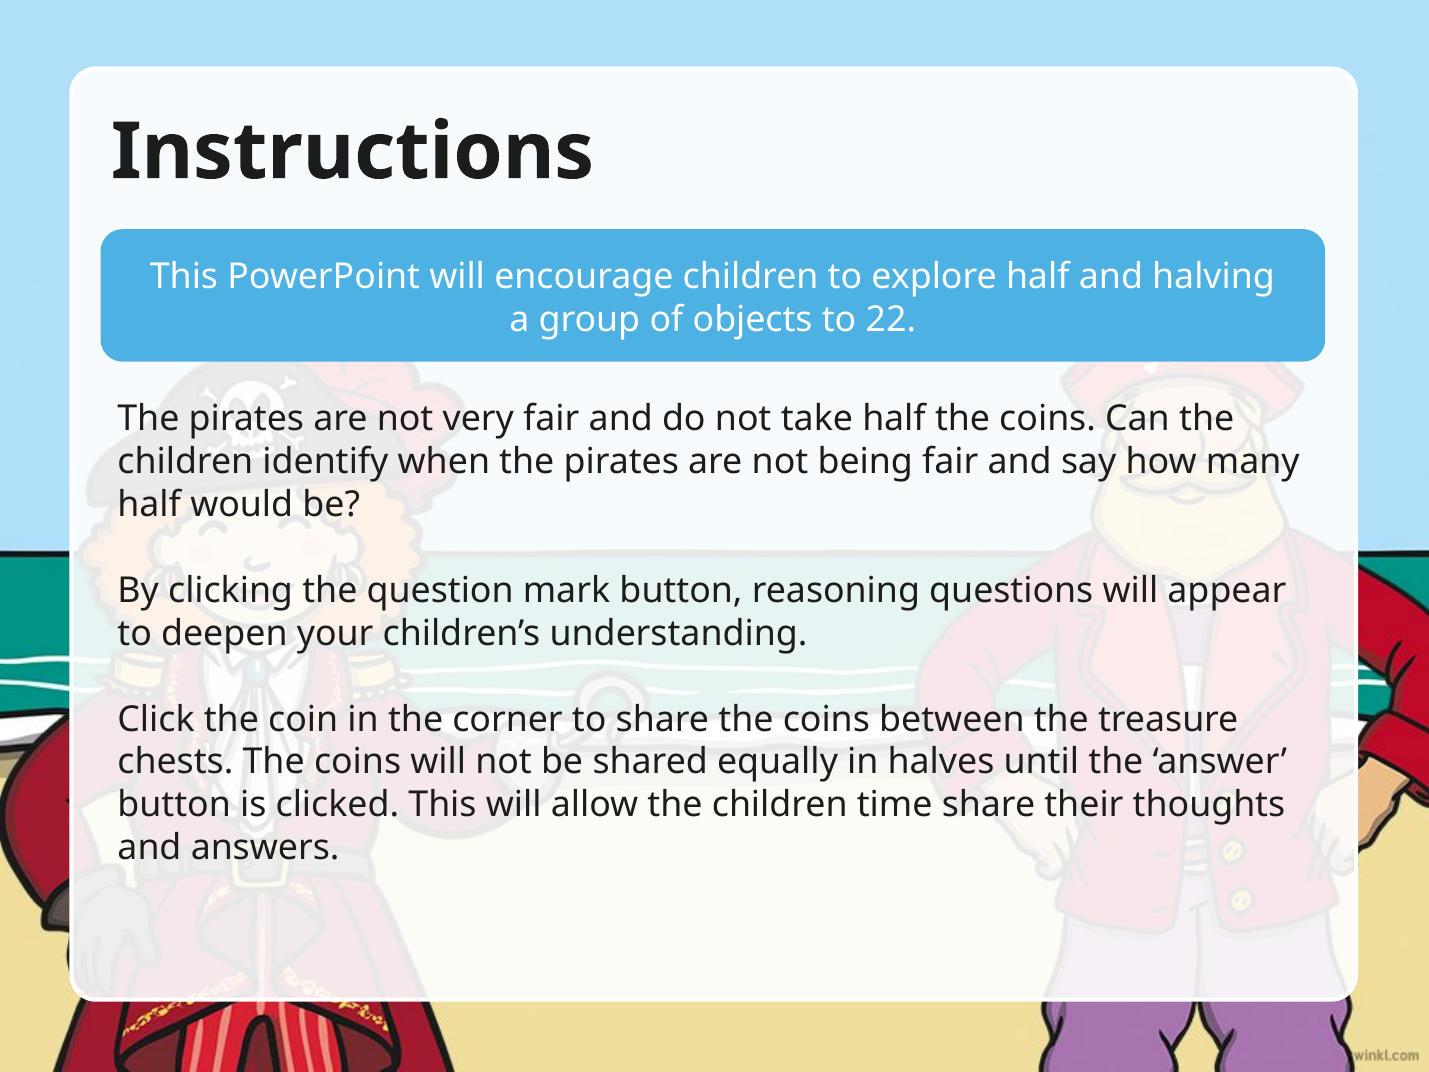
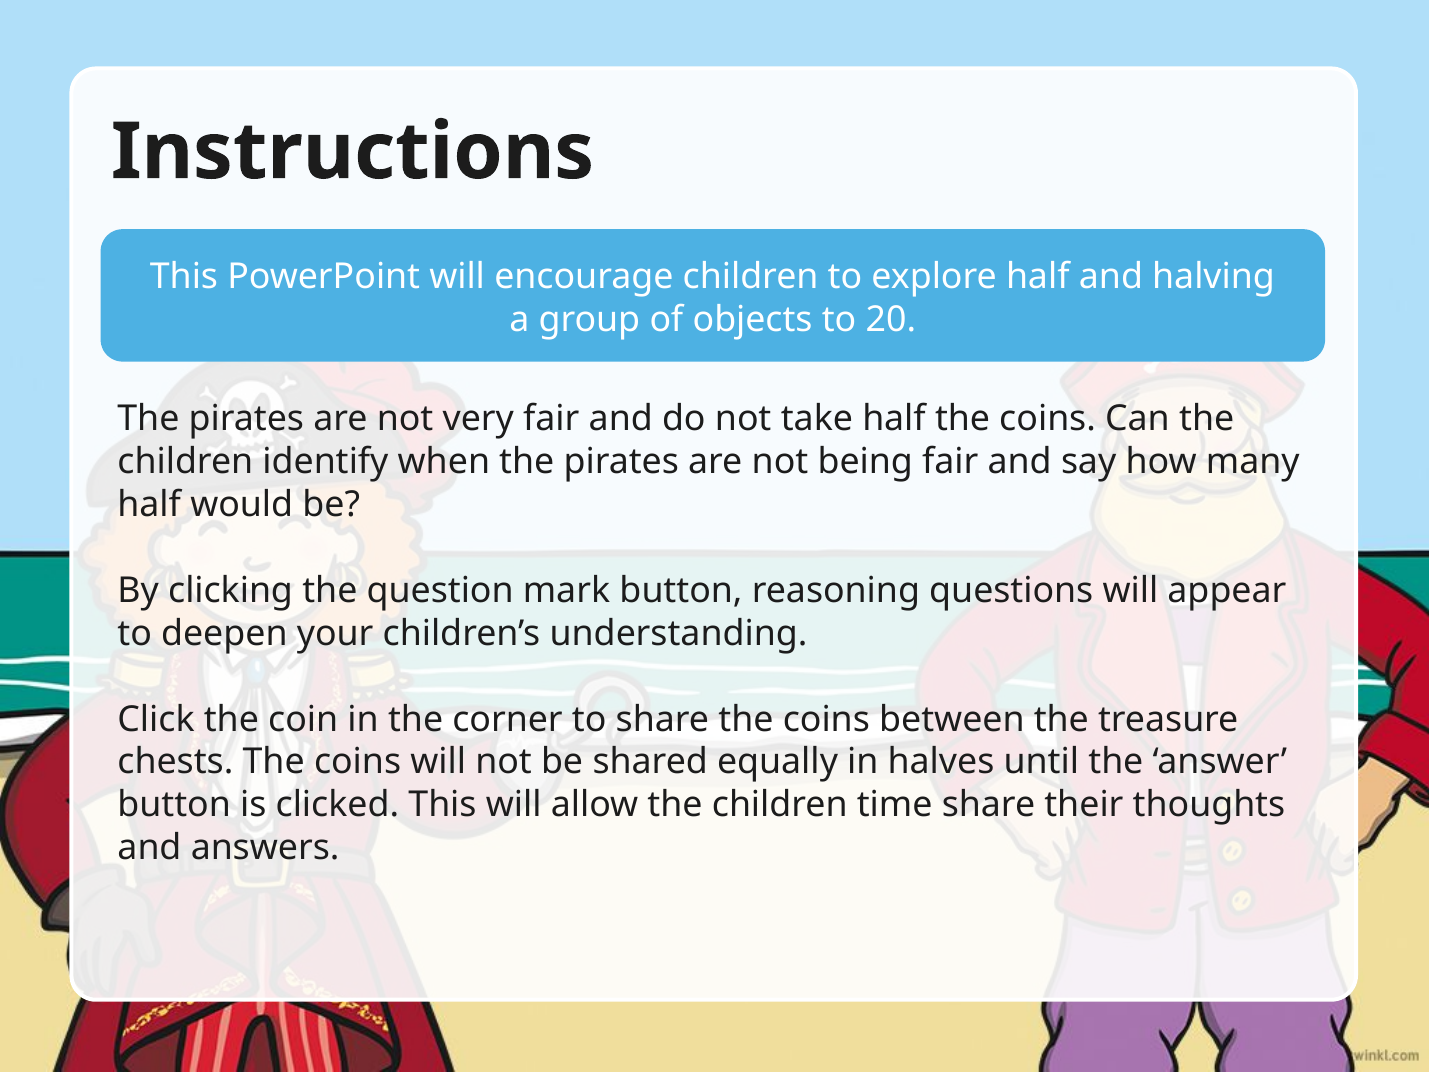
22: 22 -> 20 (891, 319)
